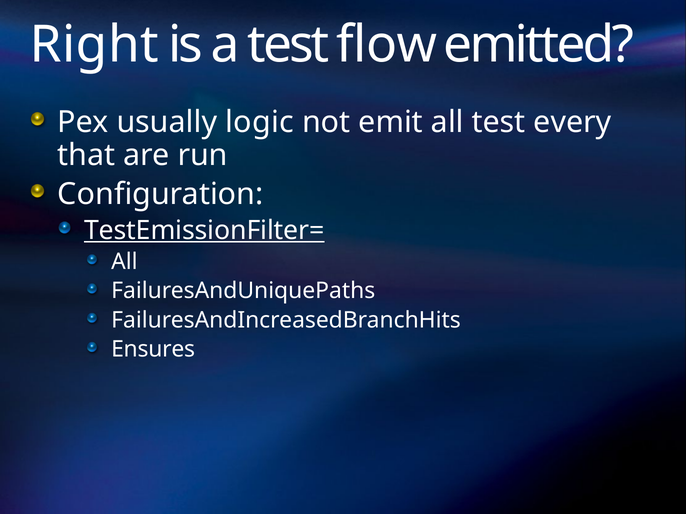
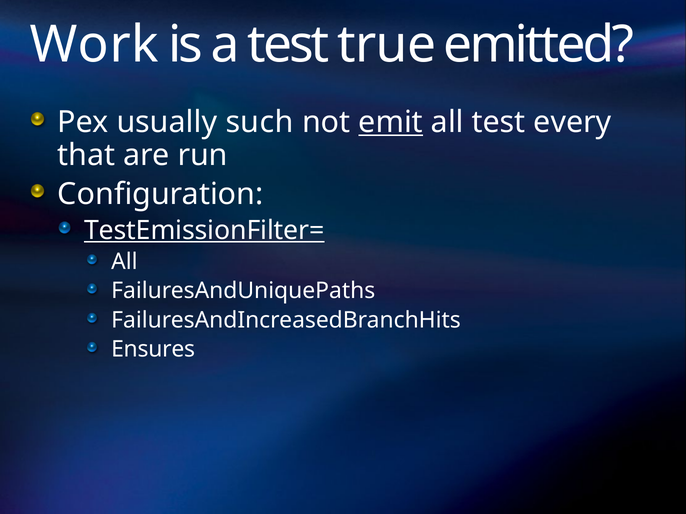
Right: Right -> Work (94, 45)
flow: flow -> true (387, 45)
logic: logic -> such (259, 122)
emit underline: none -> present (391, 122)
